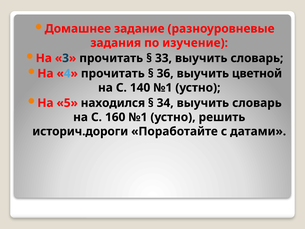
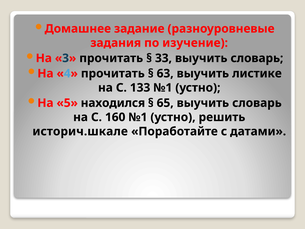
36: 36 -> 63 (165, 73)
цветной: цветной -> листике (257, 73)
140: 140 -> 133 (140, 88)
34: 34 -> 65 (165, 103)
историч.дороги: историч.дороги -> историч.шкале (80, 131)
